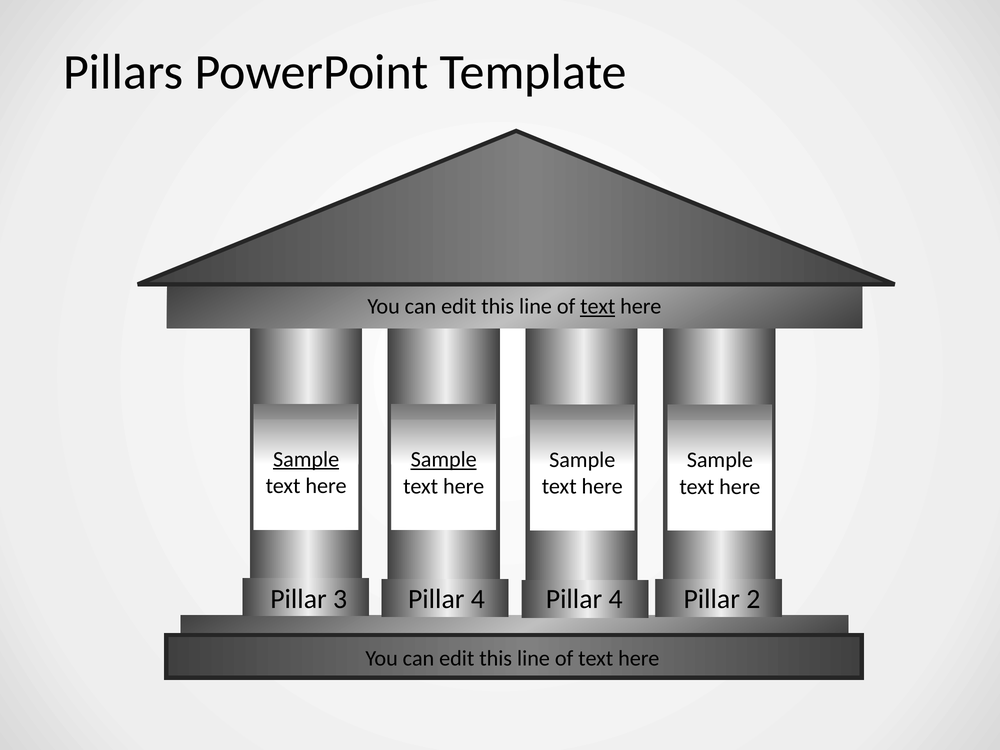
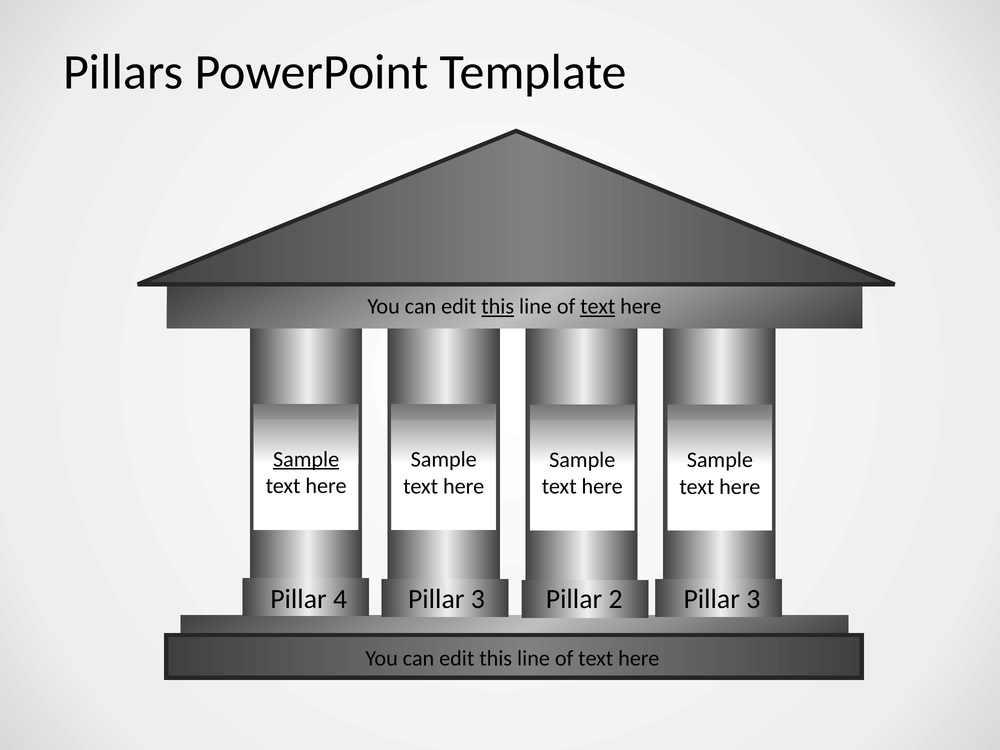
this underline: none -> present (498, 307)
Sample underline: present -> none (444, 460)
3: 3 -> 4 (340, 599)
4: 4 -> 3 (478, 599)
4: 4 -> 2 (616, 599)
2: 2 -> 3 (753, 599)
